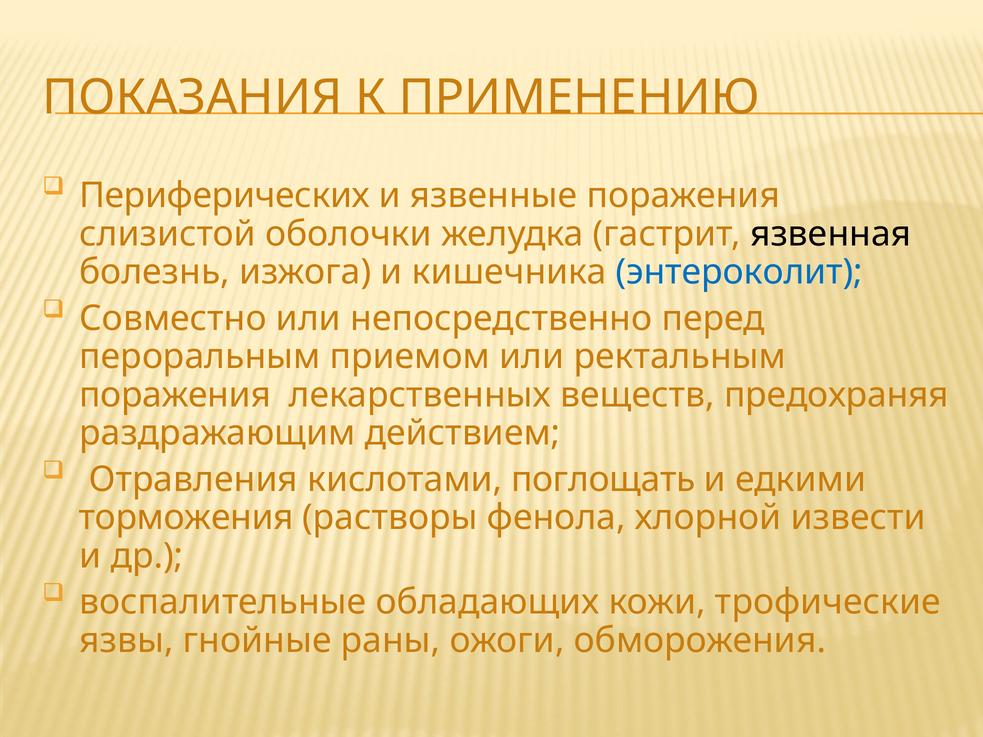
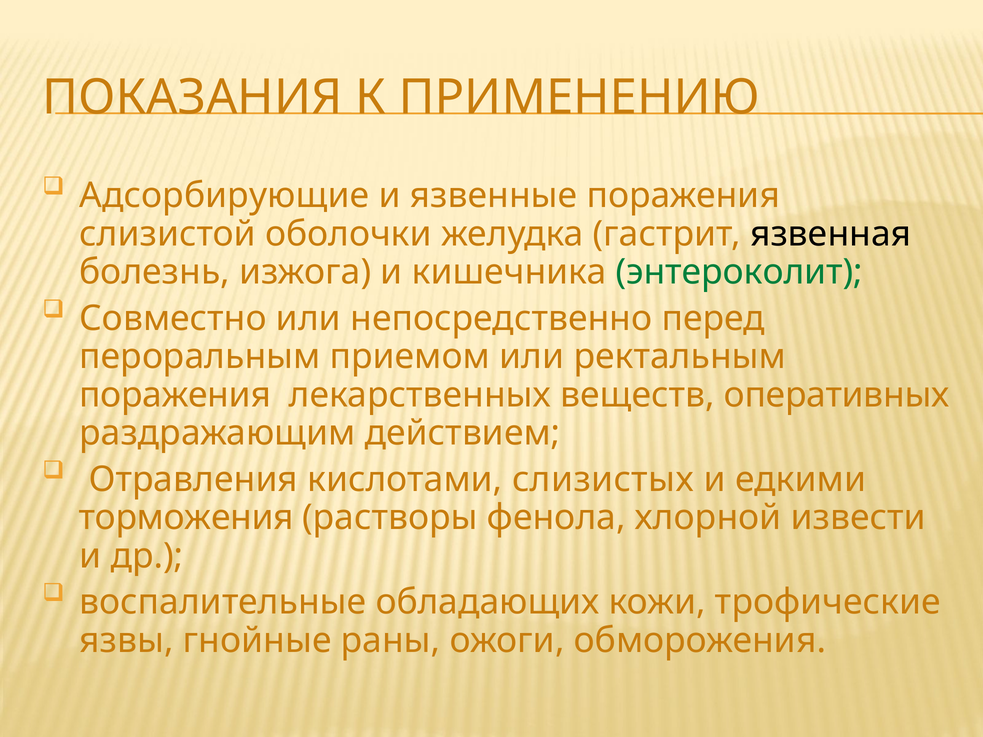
Периферических: Периферических -> Адсорбирующие (224, 196)
энтероколит colour: blue -> green (739, 272)
предохраняя: предохраняя -> оперативных (837, 395)
поглощать: поглощать -> слизистых (603, 480)
